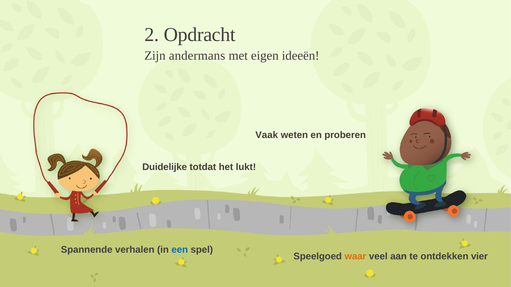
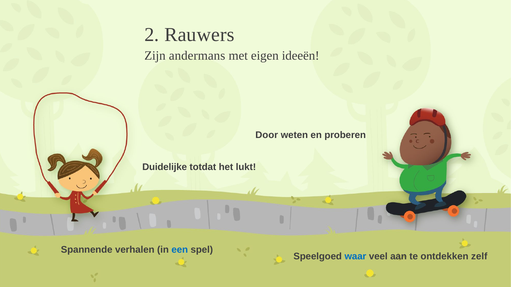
Opdracht: Opdracht -> Rauwers (199, 35)
Vaak: Vaak -> Door (267, 135)
waar colour: orange -> blue (355, 257)
vier: vier -> zelf (479, 257)
